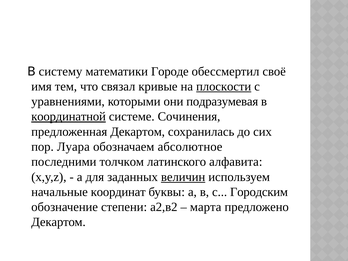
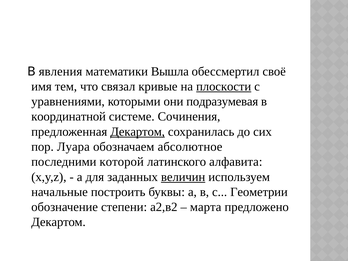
систему: систему -> явления (61, 71)
Городе: Городе -> Вышла (170, 71)
координатной underline: present -> none (69, 117)
Декартом underline: none -> present (138, 132)
толчком: толчком -> которой (122, 162)
координат: координат -> построить (118, 192)
Городским: Городским -> Геометрии (259, 192)
